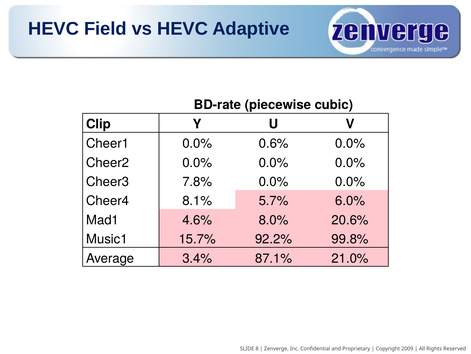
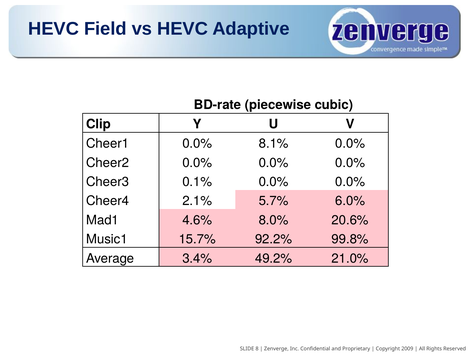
0.6%: 0.6% -> 8.1% (274, 143)
7.8%: 7.8% -> 0.1% (197, 181)
8.1%: 8.1% -> 2.1% (197, 201)
87.1%: 87.1% -> 49.2% (274, 258)
